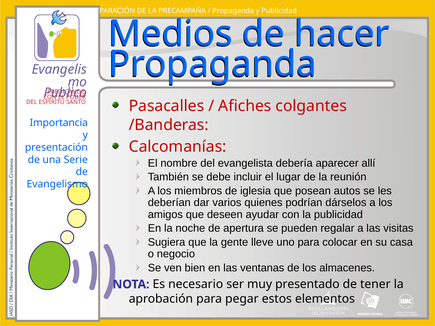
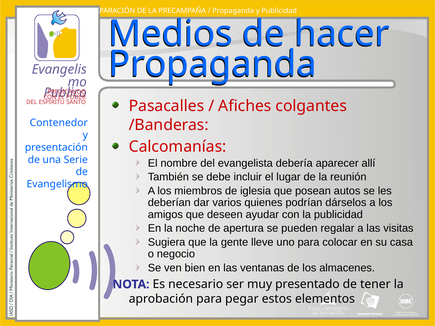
Importancia: Importancia -> Contenedor (59, 123)
